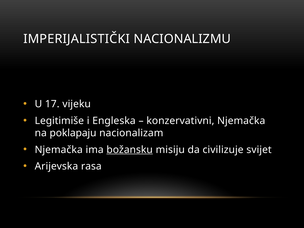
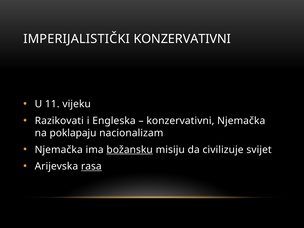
IMPERIJALISTIČKI NACIONALIZMU: NACIONALIZMU -> KONZERVATIVNI (182, 39)
17: 17 -> 11 (52, 104)
Legitimiše: Legitimiše -> Razikovati (59, 121)
rasa underline: none -> present (91, 166)
